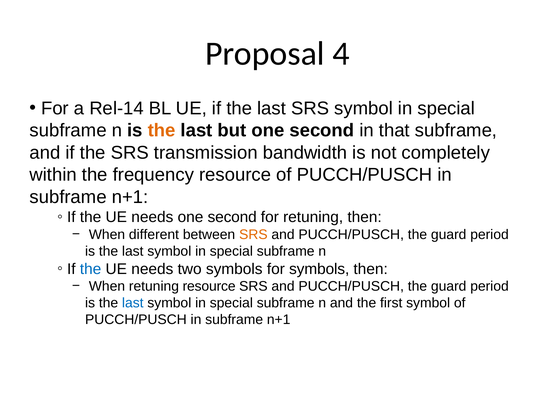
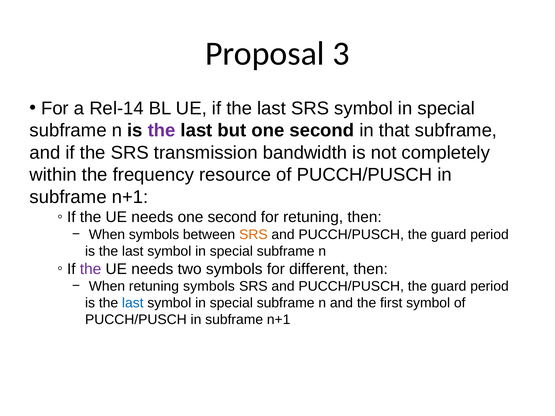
4: 4 -> 3 (341, 54)
the colour: orange -> purple (162, 131)
When different: different -> symbols (154, 235)
the colour: blue -> purple (91, 269)
for symbols: symbols -> different (319, 269)
retuning resource: resource -> symbols (209, 287)
